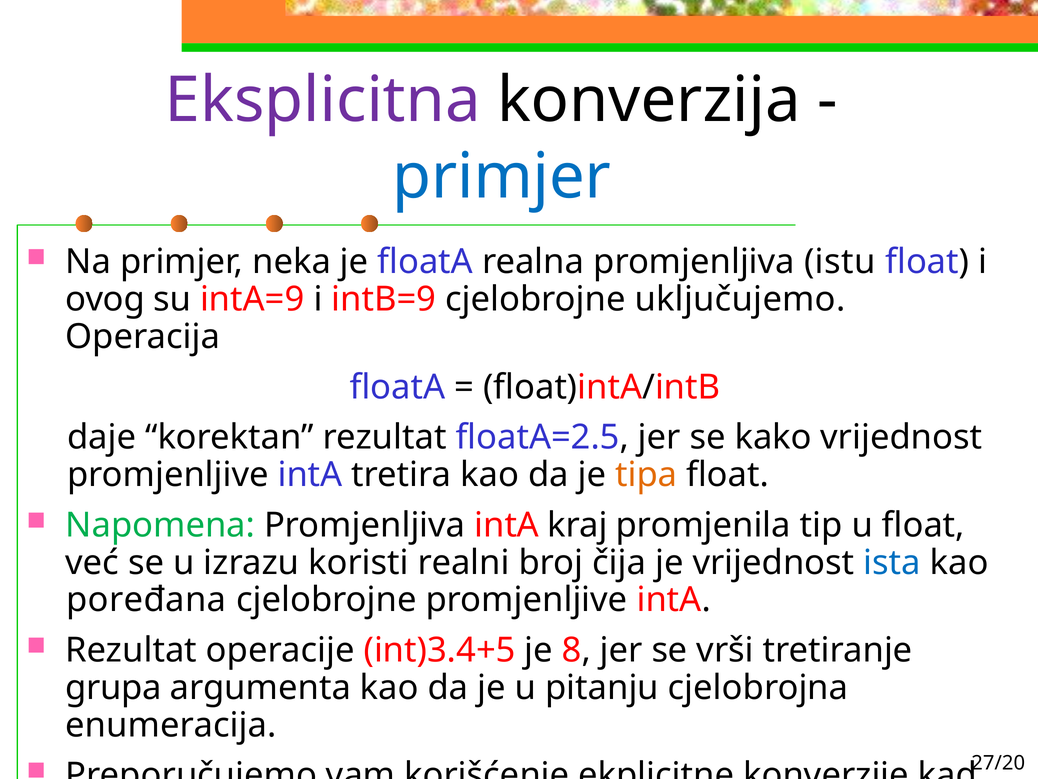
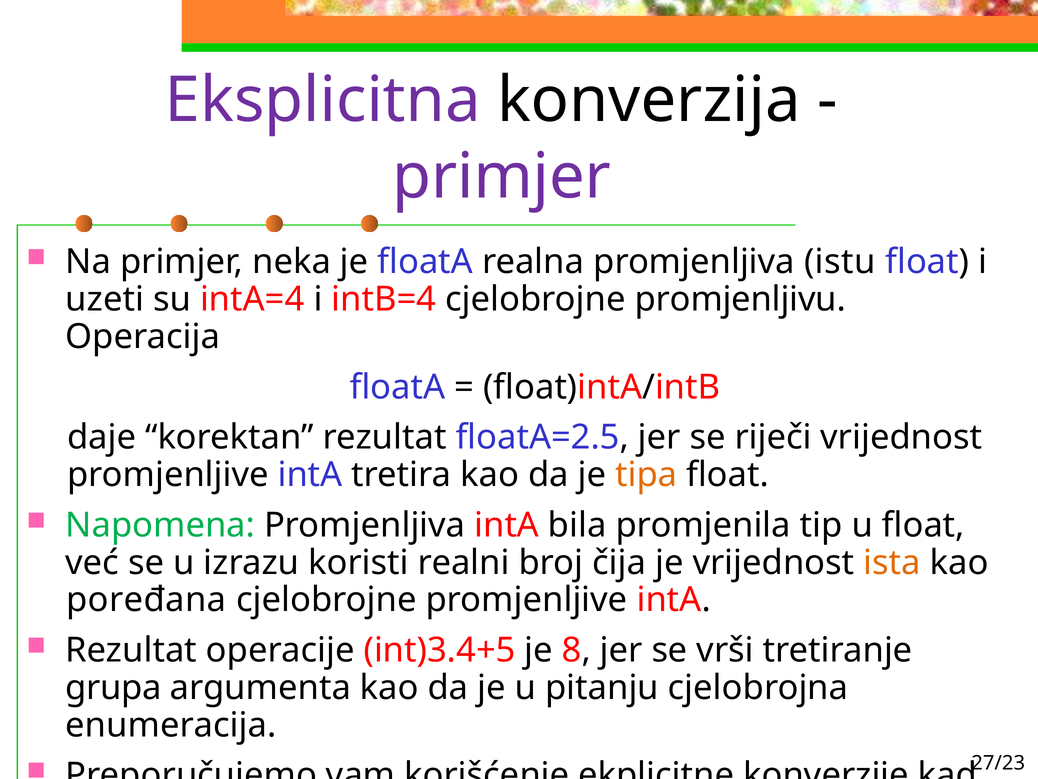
primjer colour: blue -> purple (502, 177)
ovog: ovog -> uzeti (105, 299)
intA=9: intA=9 -> intA=4 (252, 299)
intB=9: intB=9 -> intB=4 (384, 299)
uključujemo: uključujemo -> promjenljivu (740, 299)
kako: kako -> riječi (773, 437)
kraj: kraj -> bila (577, 525)
ista colour: blue -> orange (892, 562)
27/20: 27/20 -> 27/23 (998, 762)
